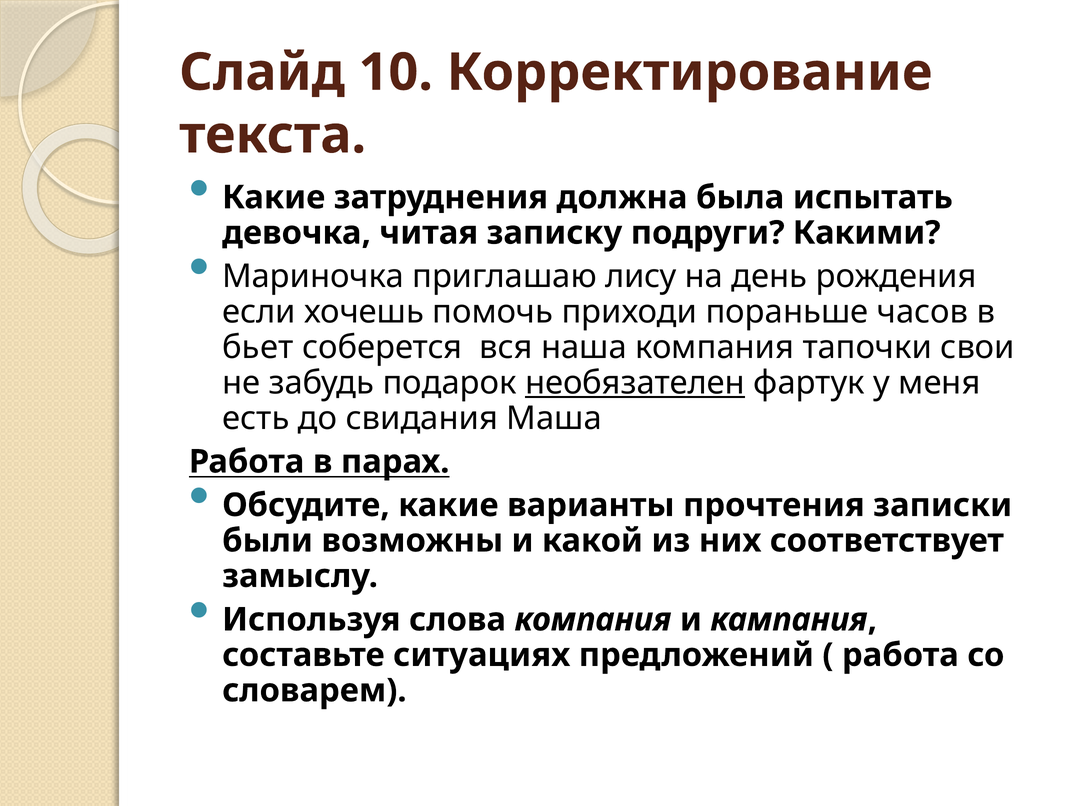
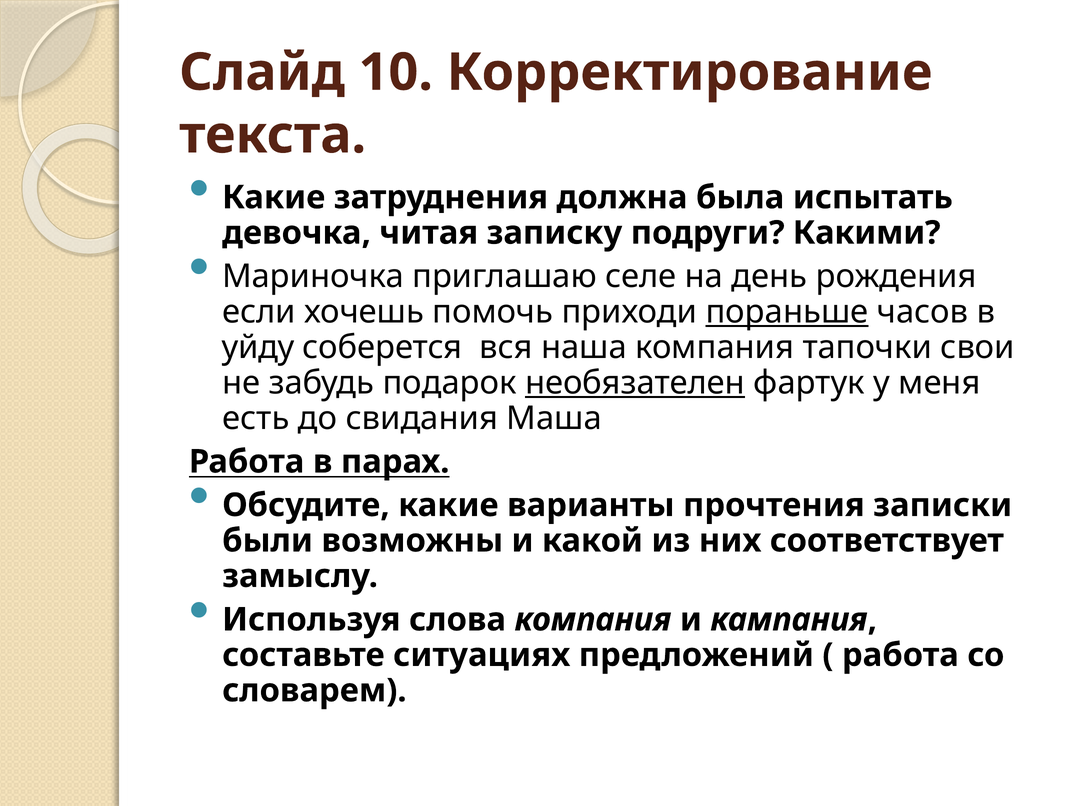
лису: лису -> селе (641, 276)
пораньше underline: none -> present (787, 312)
бьет: бьет -> уйду (258, 347)
